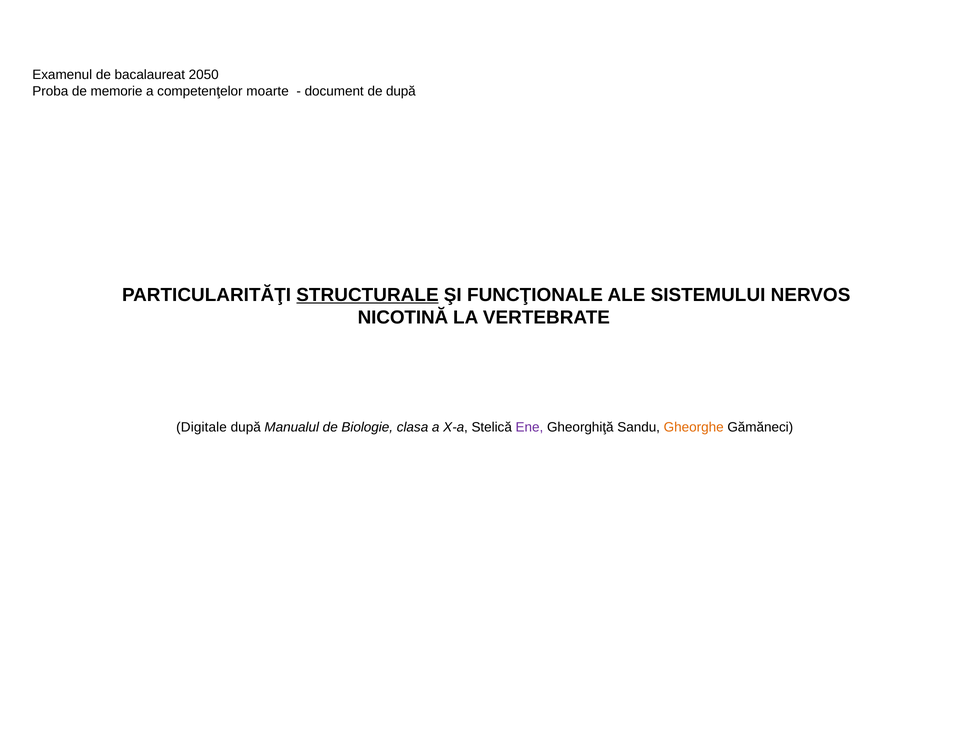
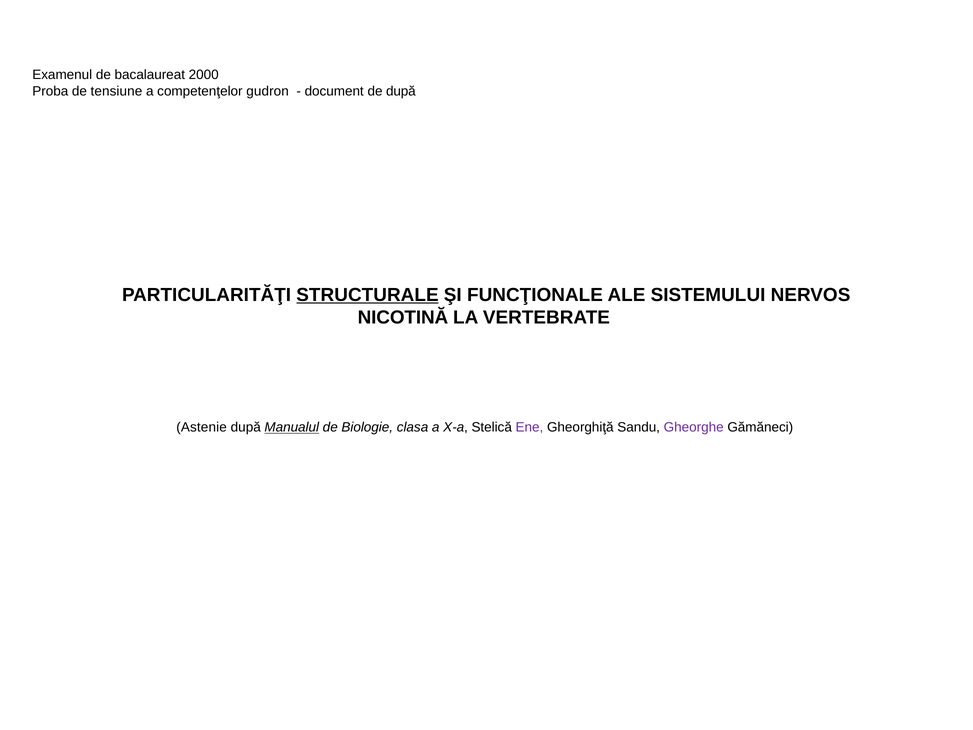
2050: 2050 -> 2000 (204, 75)
memorie: memorie -> tensiune (116, 91)
moarte: moarte -> gudron (268, 91)
Digitale: Digitale -> Astenie (202, 427)
Manualul underline: none -> present (292, 427)
Gheorghe colour: orange -> purple (694, 427)
